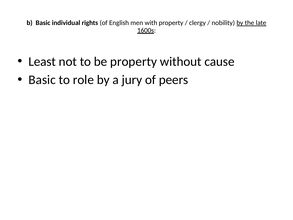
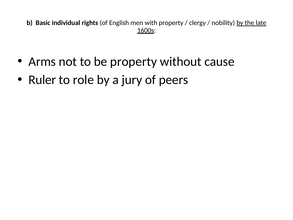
Least: Least -> Arms (42, 61)
Basic: Basic -> Ruler (42, 80)
